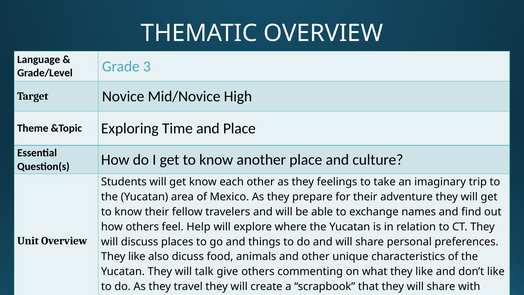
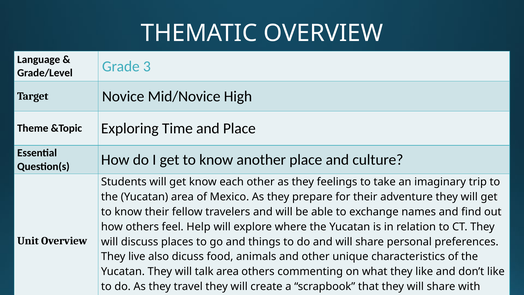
like: like -> live (137, 256)
talk give: give -> area (228, 271)
